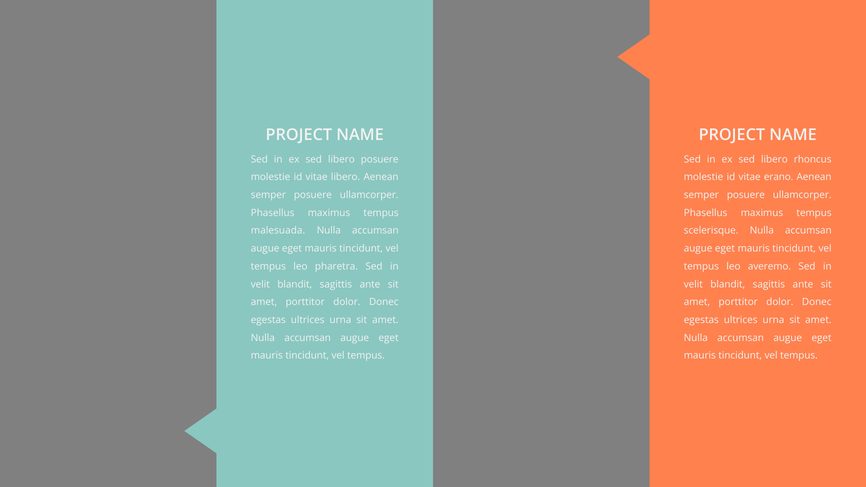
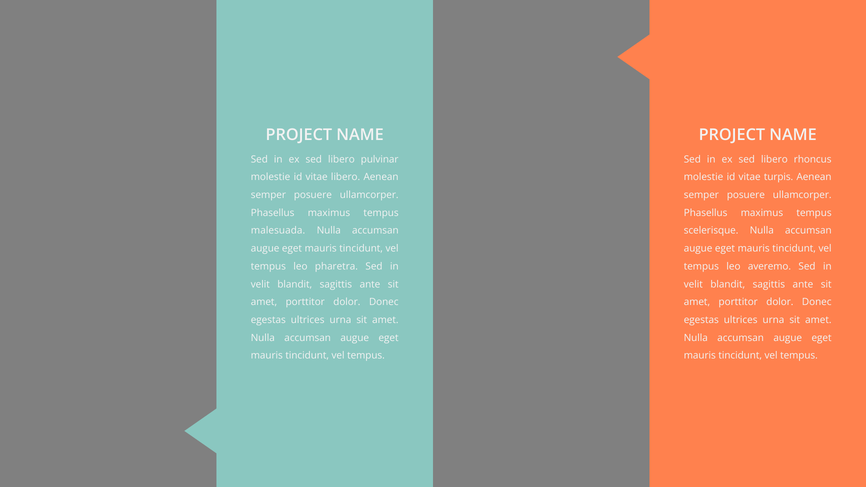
libero posuere: posuere -> pulvinar (380, 159)
erano: erano -> turpis (779, 177)
